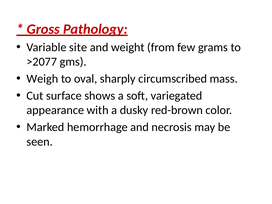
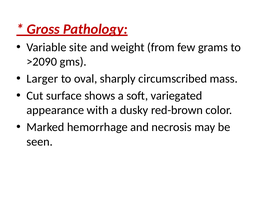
>2077: >2077 -> >2090 (42, 62)
Weigh: Weigh -> Larger (42, 79)
